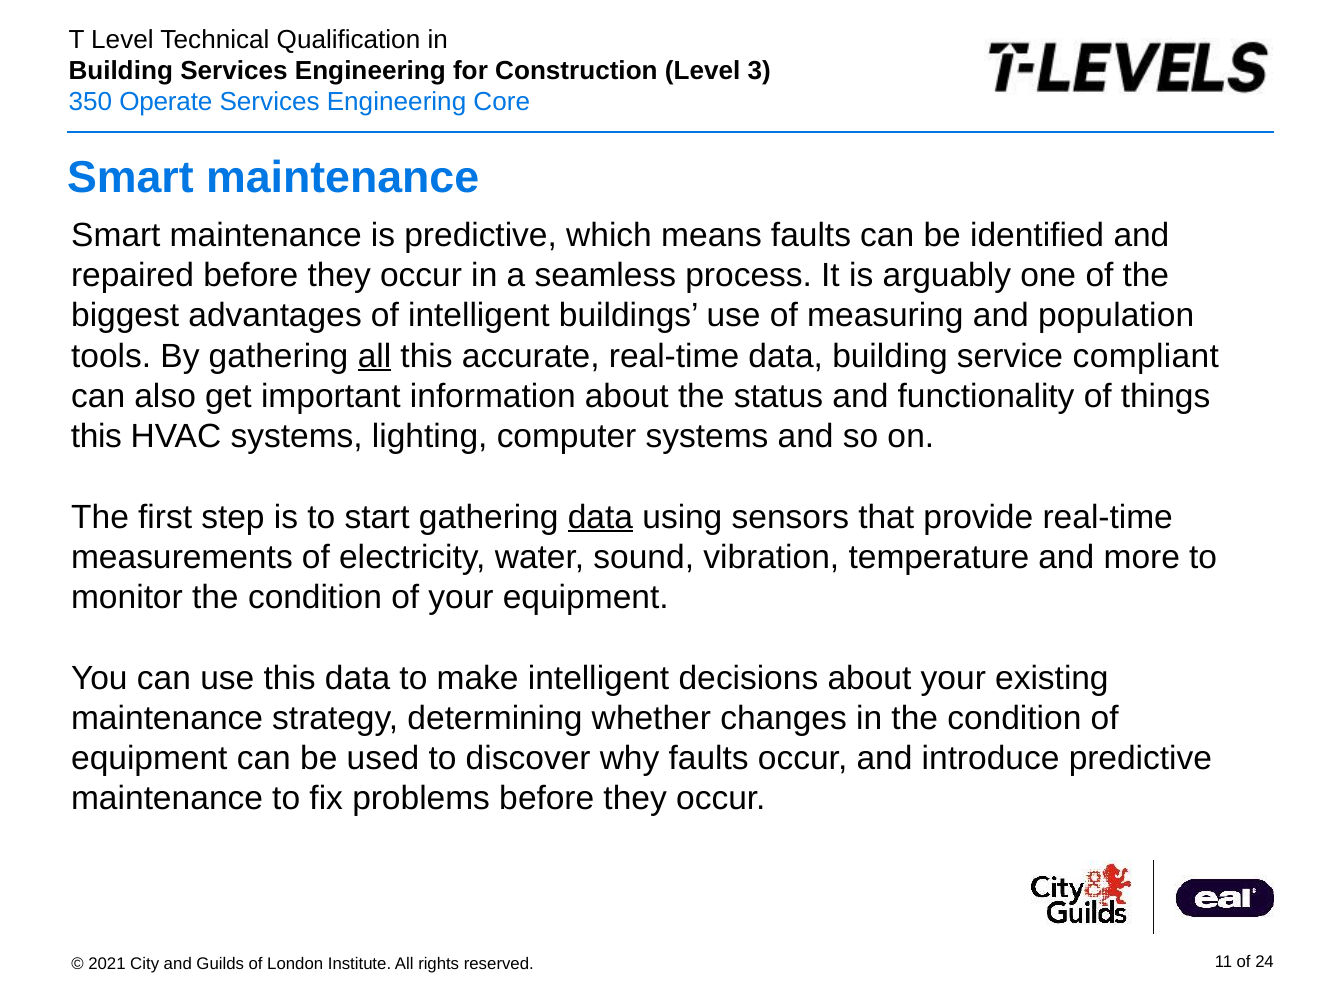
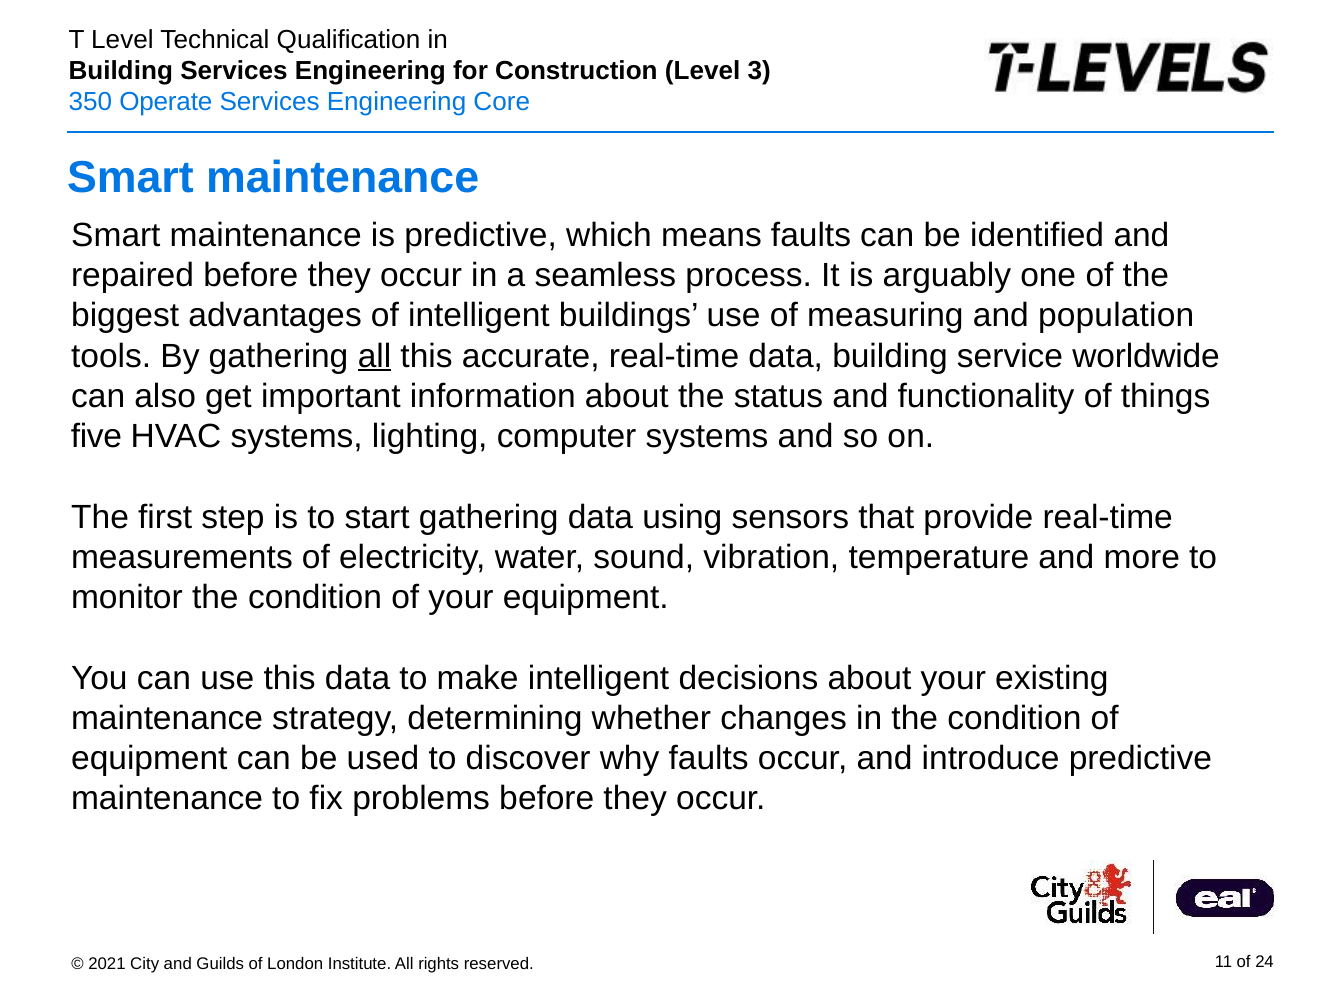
compliant: compliant -> worldwide (1146, 356)
this: this -> five (96, 436)
data underline: present -> none (600, 517)
